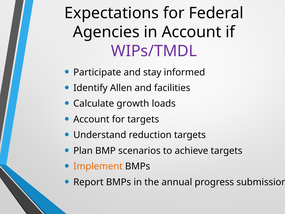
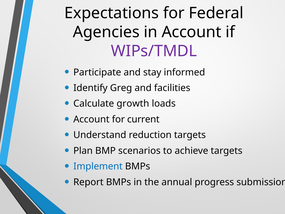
Allen: Allen -> Greg (121, 88)
for targets: targets -> current (143, 119)
Implement colour: orange -> blue (98, 166)
